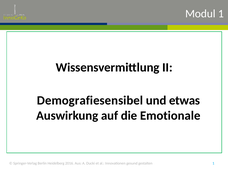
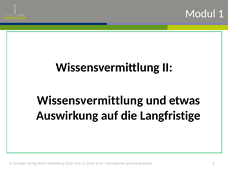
Demografiesensibel: Demografiesensibel -> Wissensvermittlung (90, 100)
Emotionale: Emotionale -> Langfristige (170, 116)
